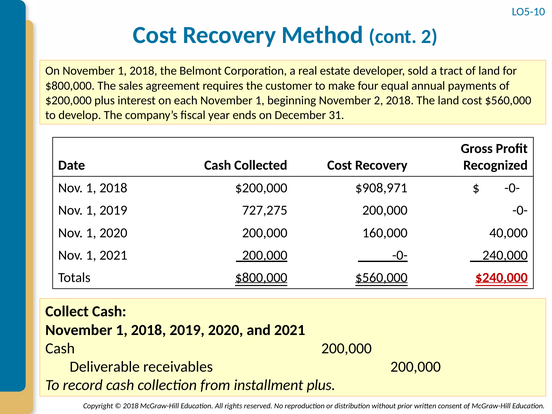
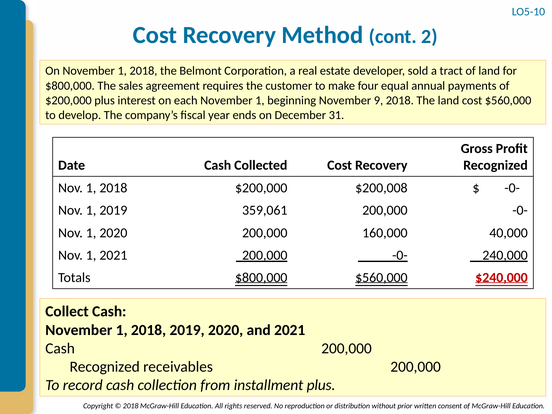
November 2: 2 -> 9 (379, 100)
$908,971: $908,971 -> $200,008 (381, 188)
727,275: 727,275 -> 359,061 (265, 210)
Deliverable: Deliverable -> Recognized (105, 367)
